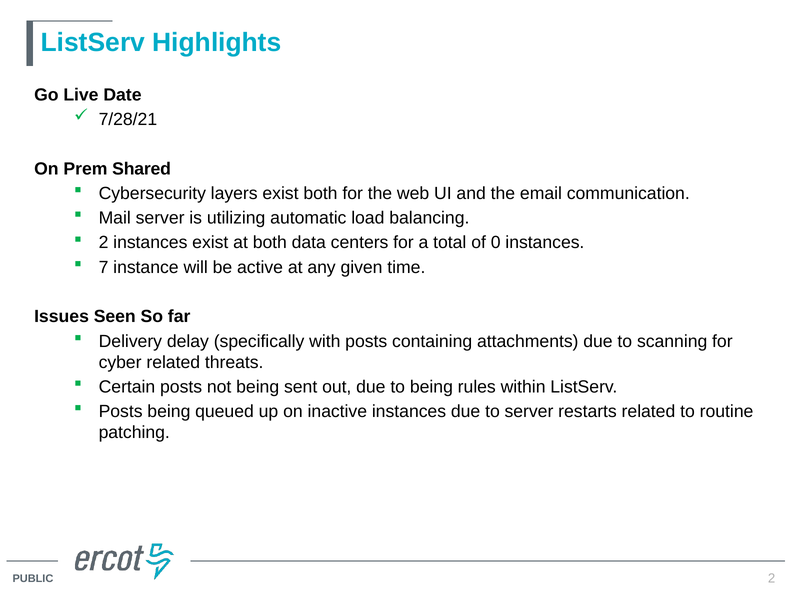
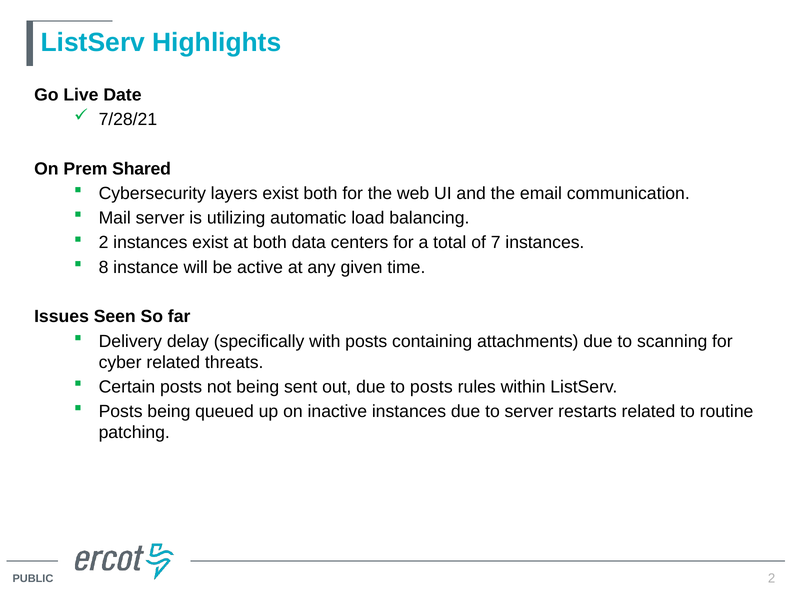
0: 0 -> 7 (496, 243)
7: 7 -> 8 (104, 268)
to being: being -> posts (431, 387)
